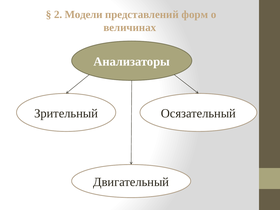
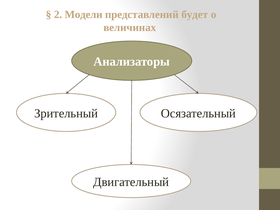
форм: форм -> будет (195, 14)
